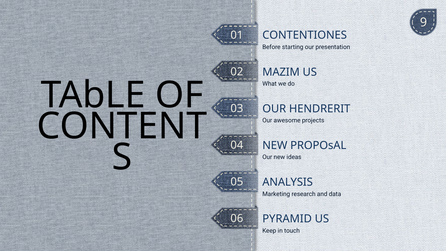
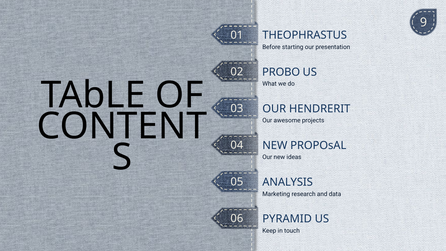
CONTENTIONES: CONTENTIONES -> THEOPHRASTUS (305, 35)
MAZIM: MAZIM -> PROBO (281, 72)
